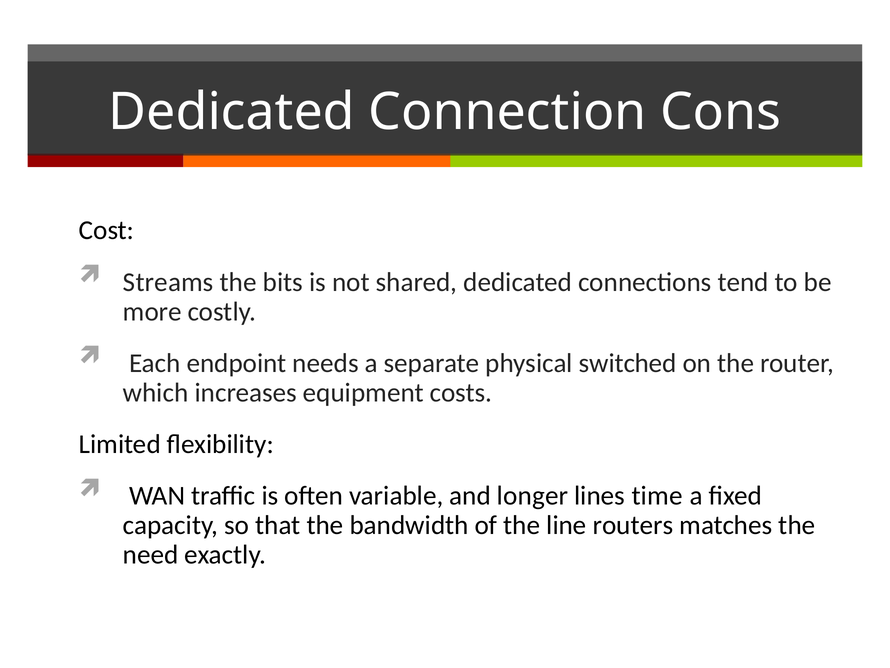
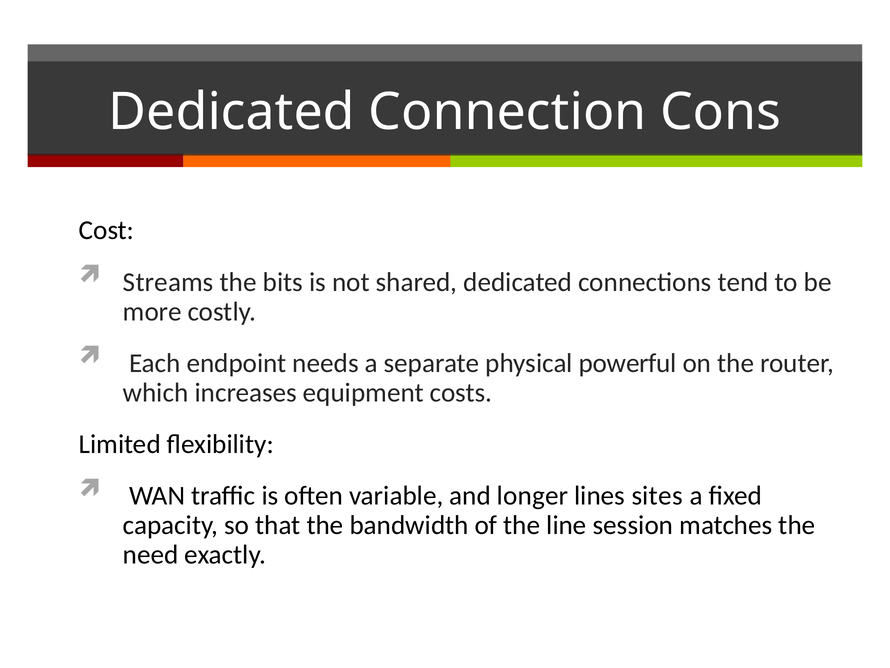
switched: switched -> powerful (628, 363)
time: time -> sites (657, 496)
routers: routers -> session (633, 525)
